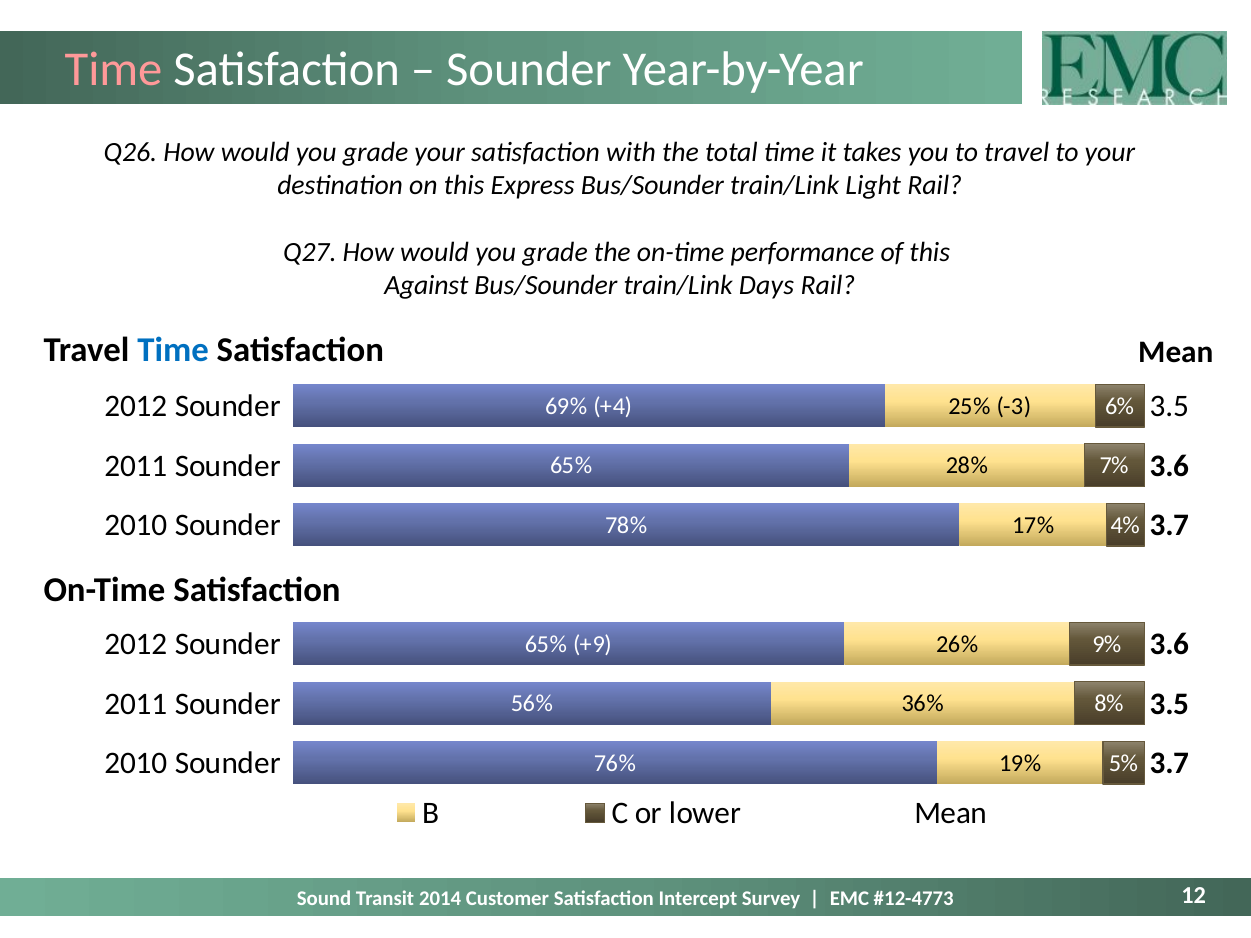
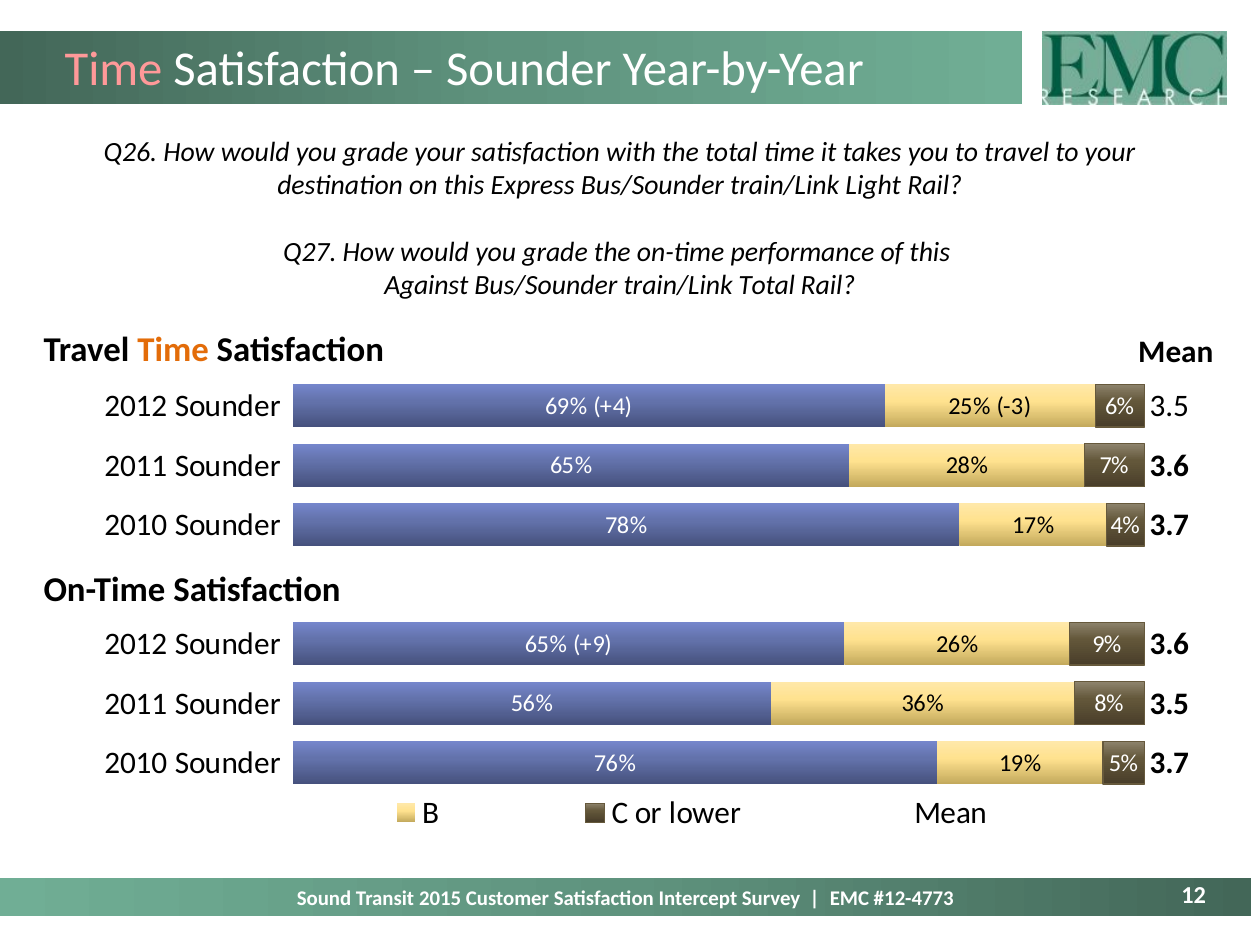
train/Link Days: Days -> Total (767, 285)
Time colour: blue -> orange (173, 350)
2014: 2014 -> 2015 (440, 898)
